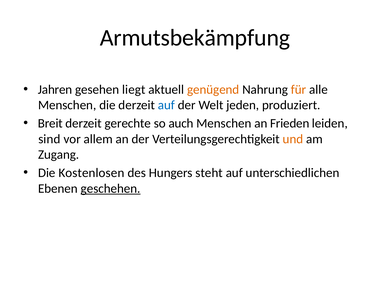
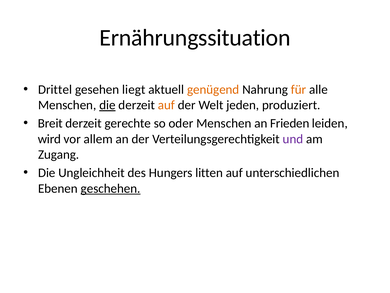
Armutsbekämpfung: Armutsbekämpfung -> Ernährungssituation (195, 38)
Jahren: Jahren -> Drittel (55, 89)
die underline: none -> present (107, 105)
auf colour: blue -> orange (166, 105)
auch: auch -> oder (181, 123)
sind: sind -> wird (49, 139)
und colour: orange -> purple (293, 139)
Kostenlosen: Kostenlosen -> Ungleichheit (92, 173)
steht: steht -> litten (209, 173)
